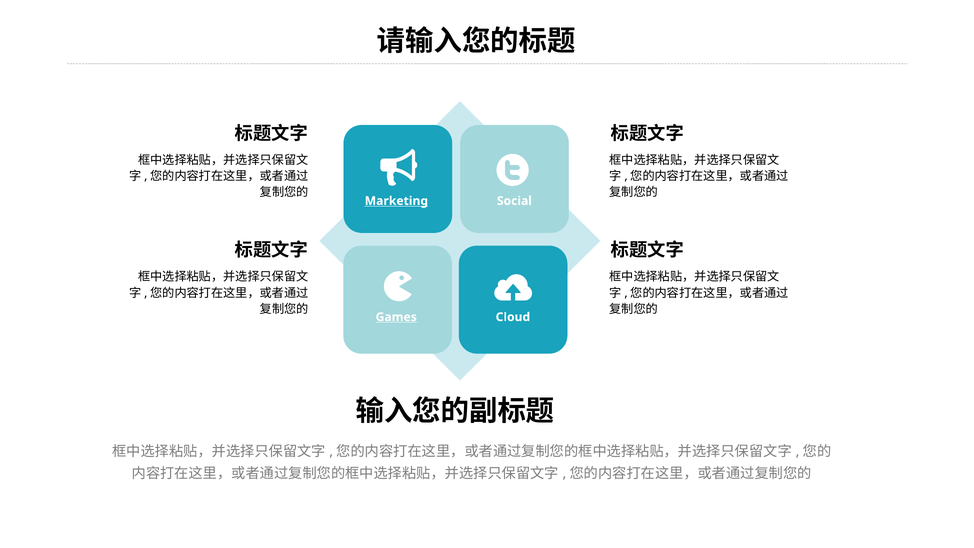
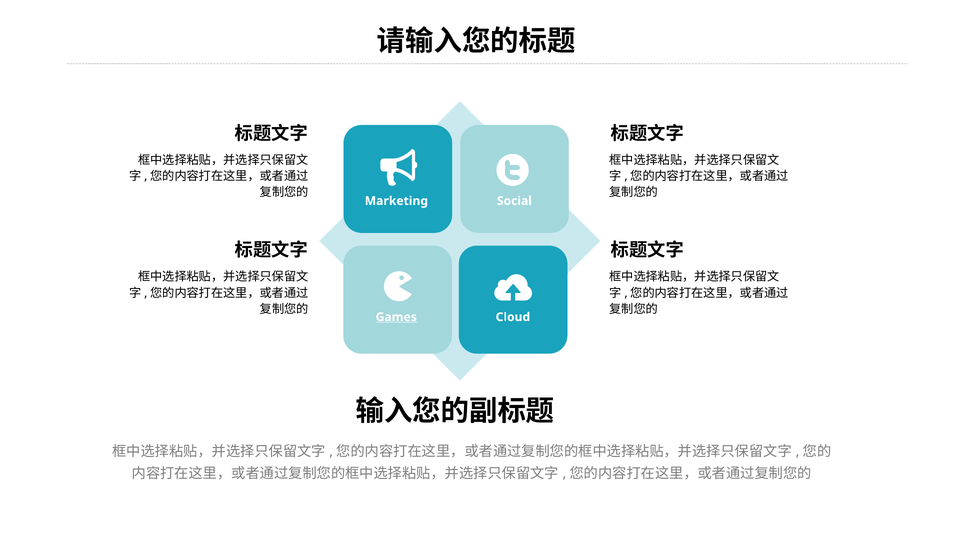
Marketing underline: present -> none (396, 201)
